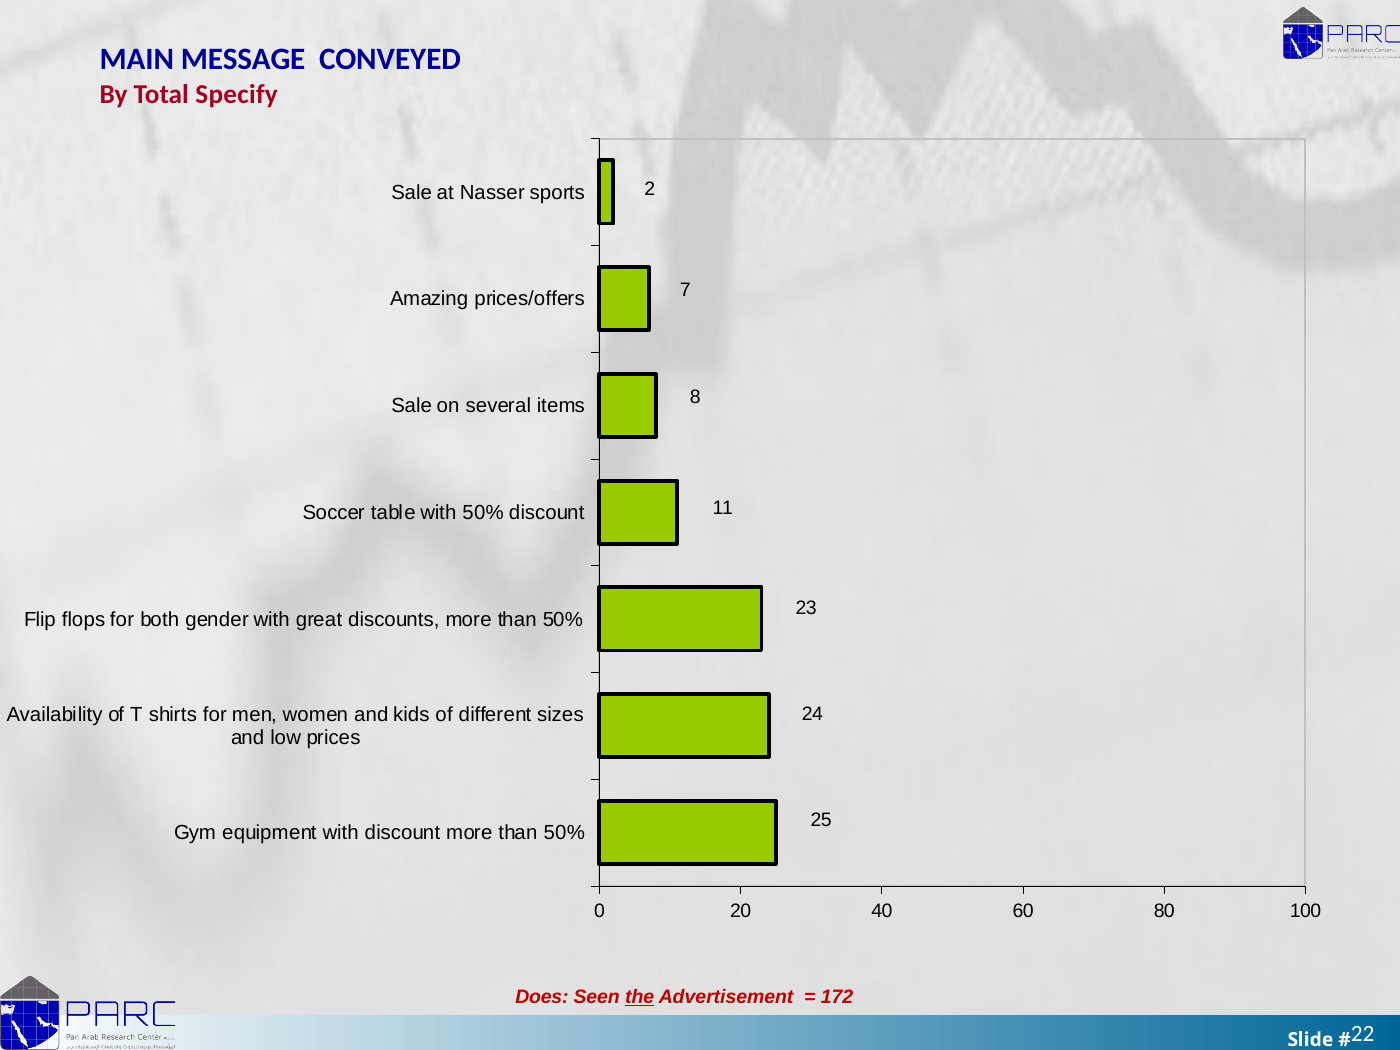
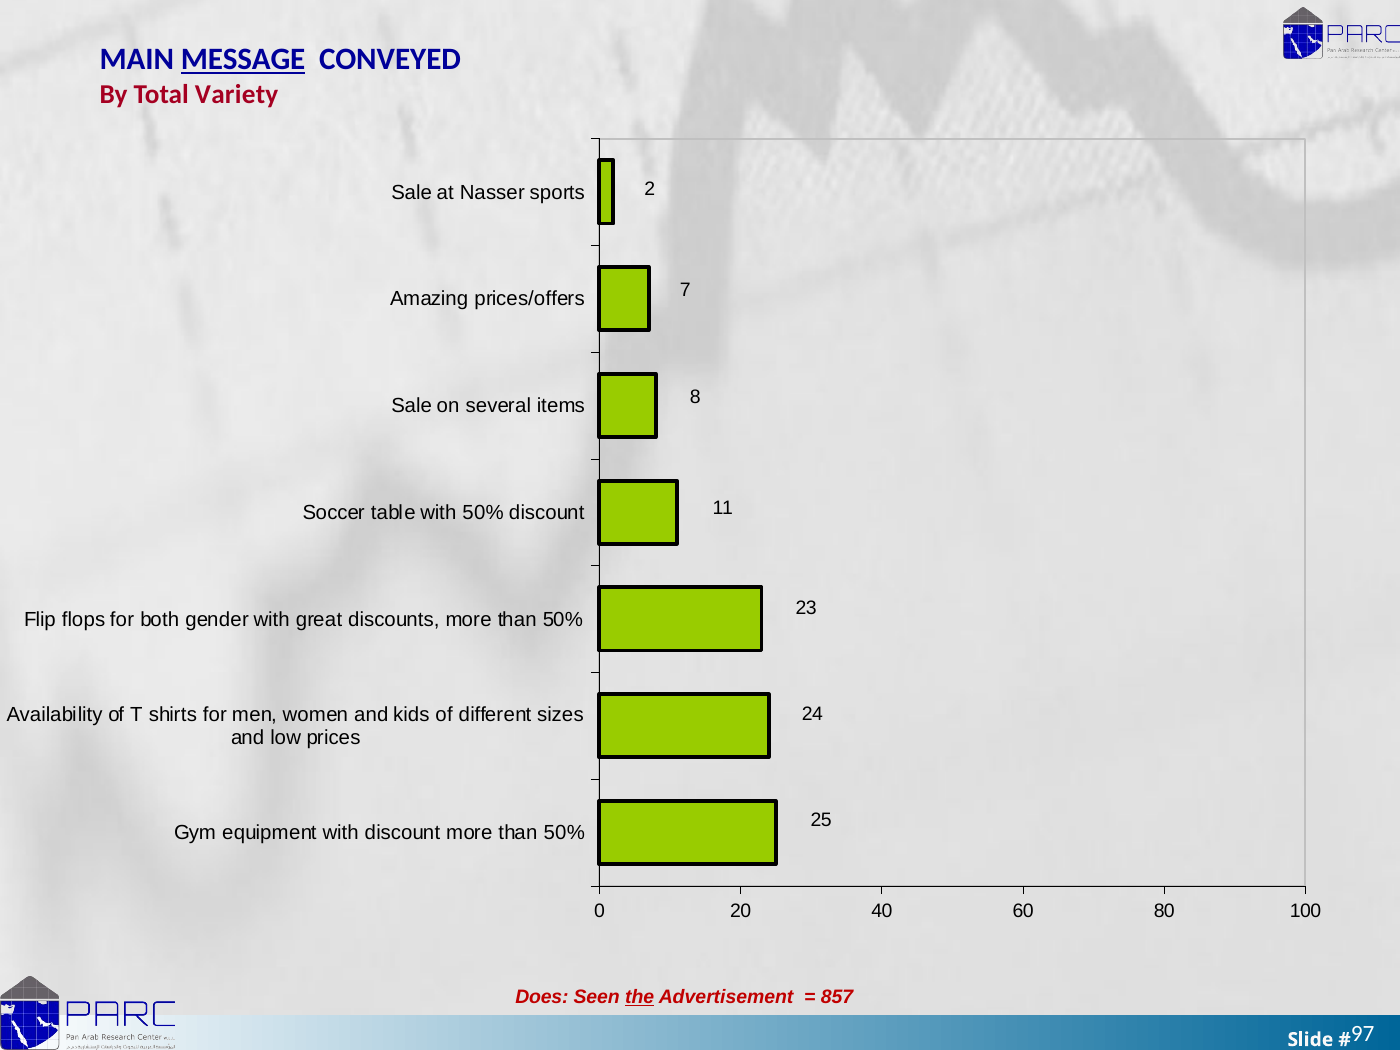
MESSAGE underline: none -> present (243, 60)
Specify: Specify -> Variety (237, 94)
172: 172 -> 857 (837, 997)
22: 22 -> 97 (1363, 1034)
